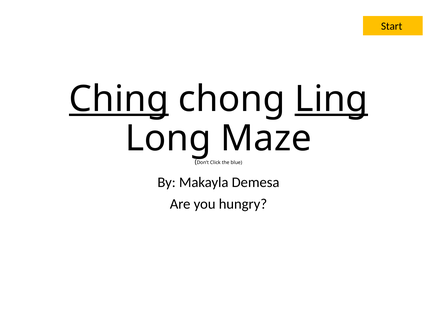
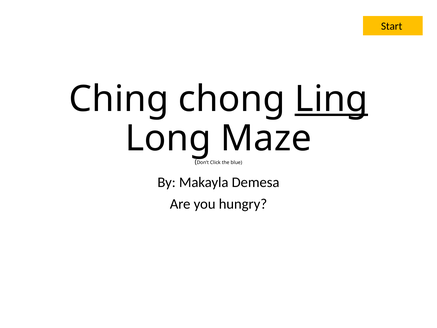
Ching underline: present -> none (119, 99)
